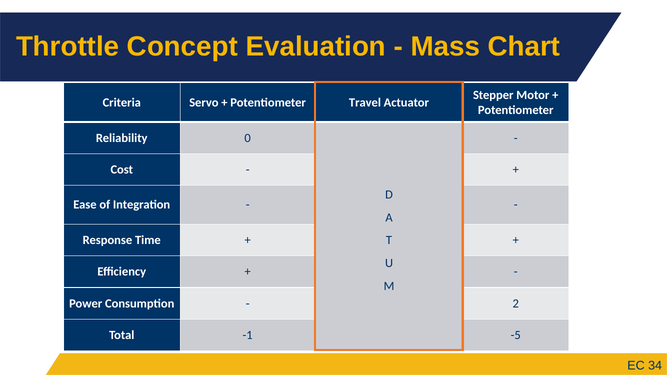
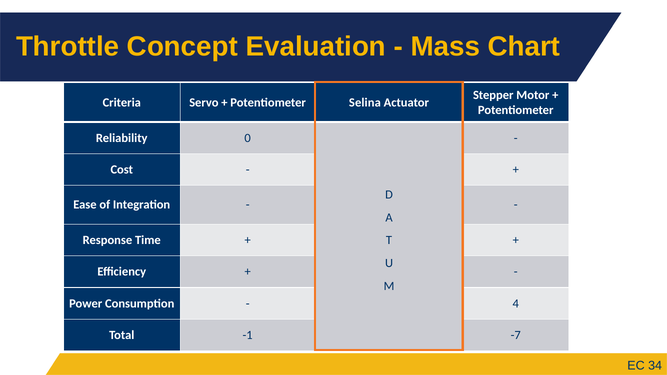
Travel: Travel -> Selina (365, 103)
2: 2 -> 4 (516, 304)
-5: -5 -> -7 (516, 335)
